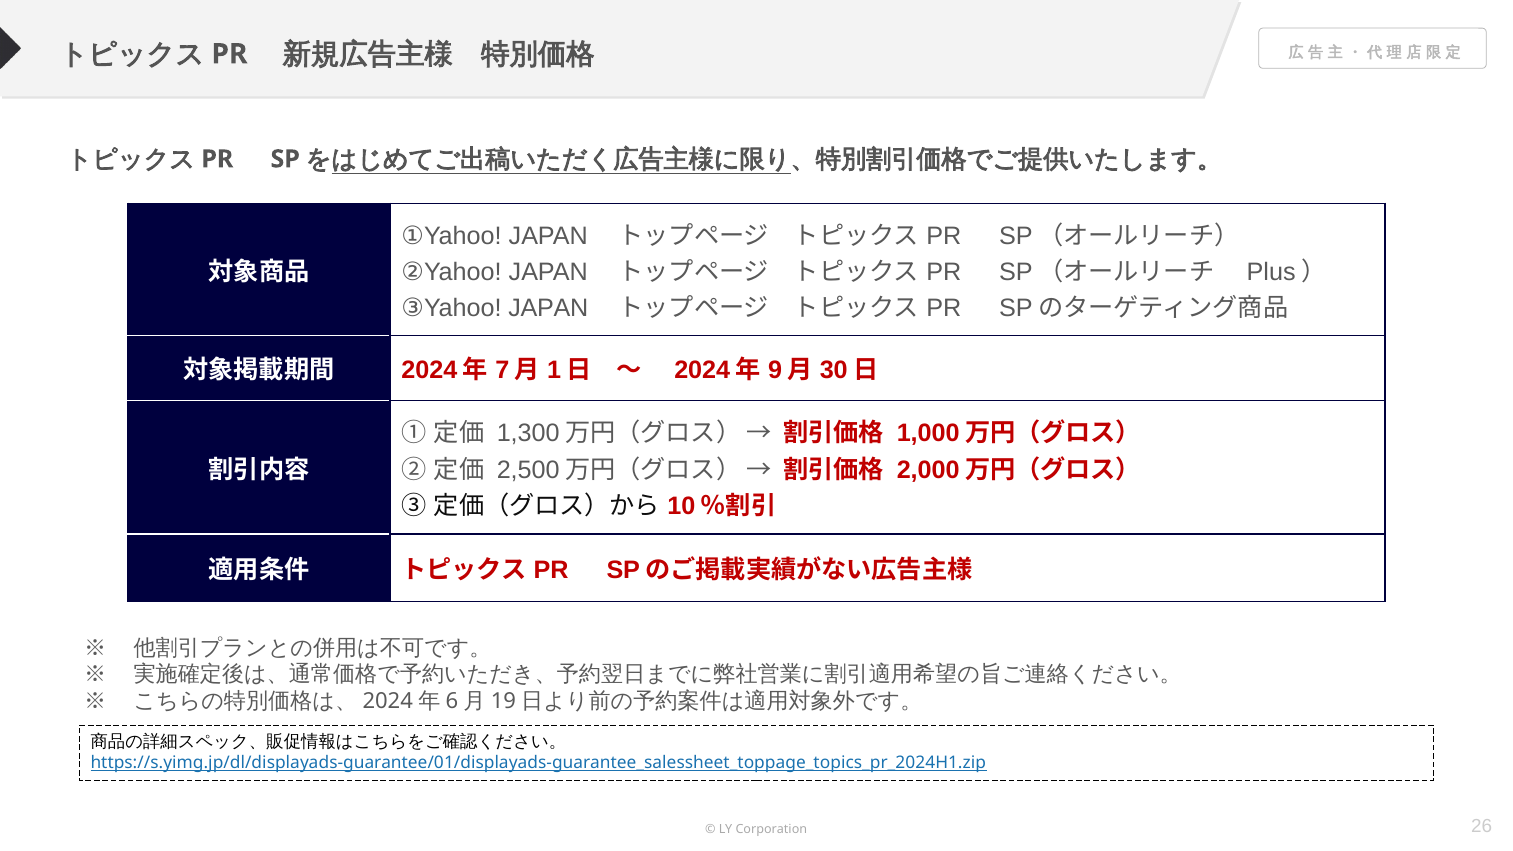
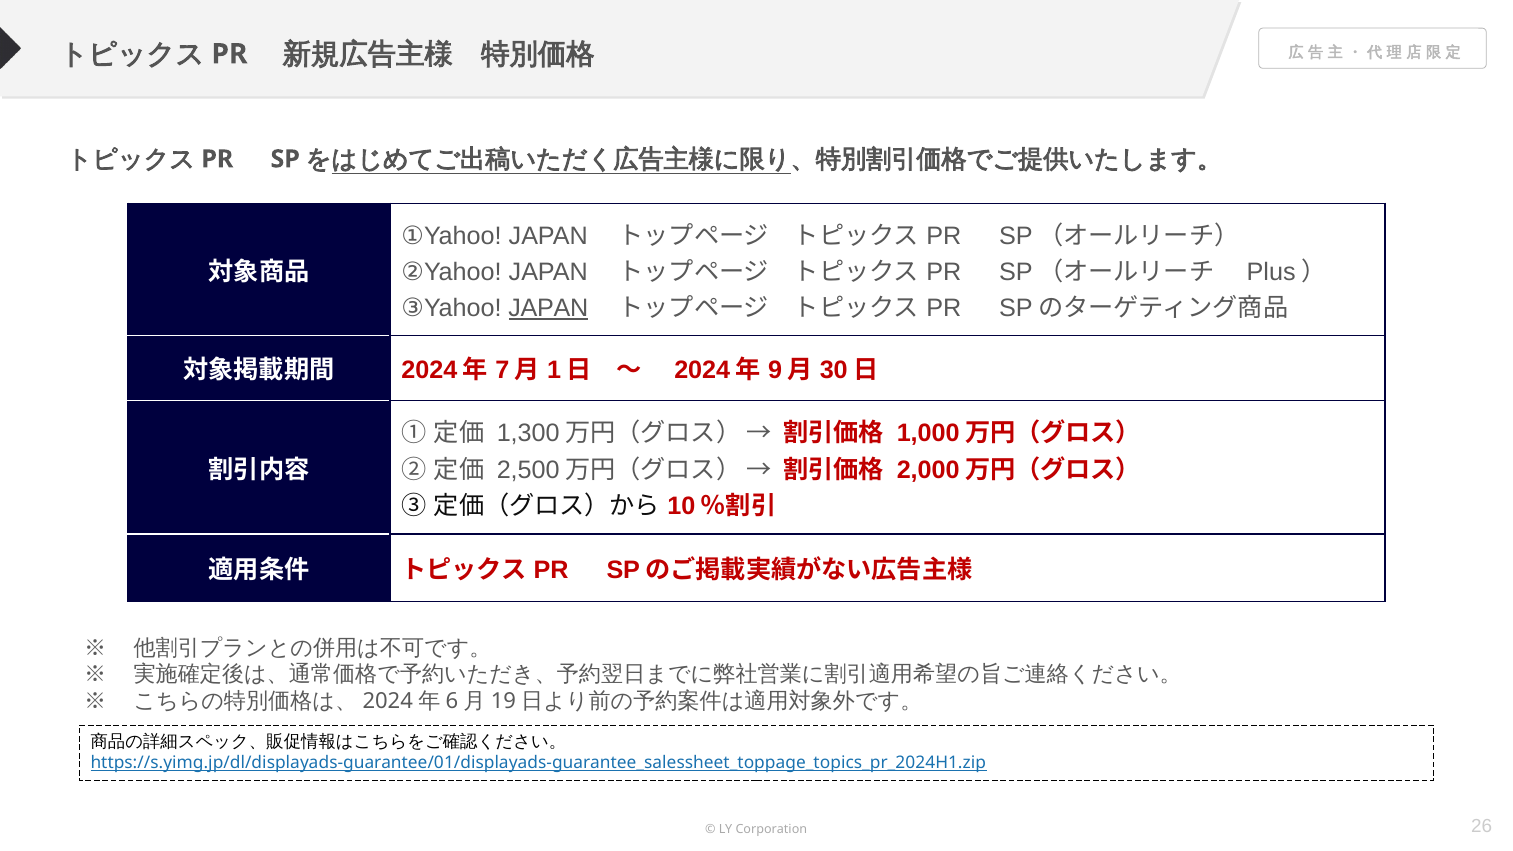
JAPAN underline: none -> present (548, 308)
